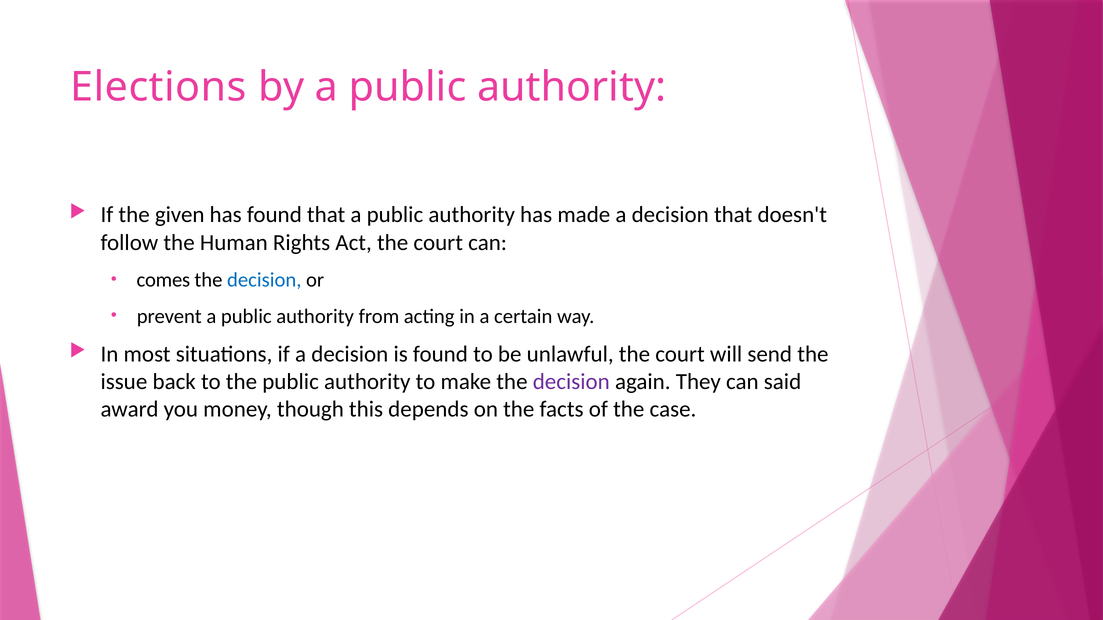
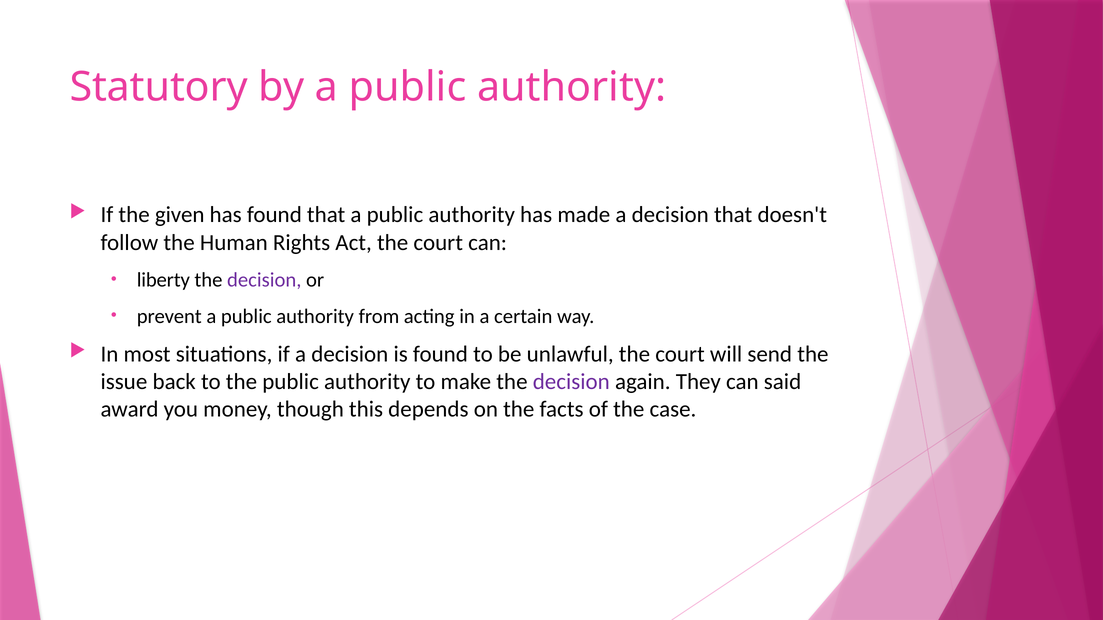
Elections: Elections -> Statutory (159, 87)
comes: comes -> liberty (163, 280)
decision colour: blue -> purple (264, 280)
